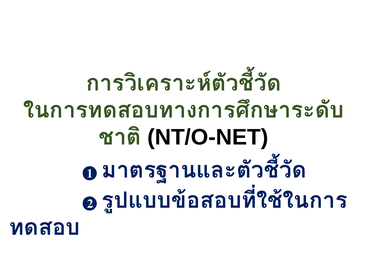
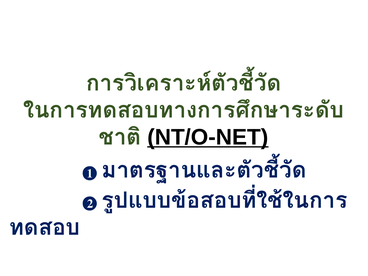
NT/O-NET underline: none -> present (208, 137)
